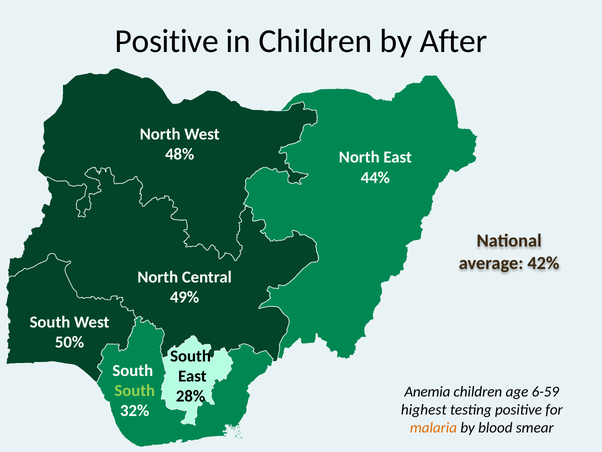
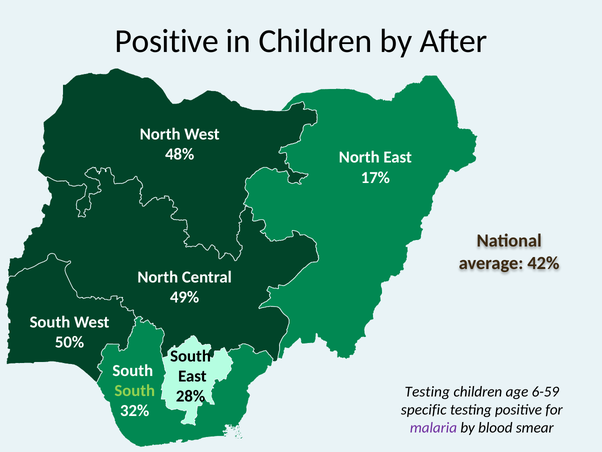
44%: 44% -> 17% (375, 177)
Anemia: Anemia -> Testing (427, 391)
highest: highest -> specific (424, 409)
malaria colour: orange -> purple (433, 427)
